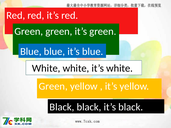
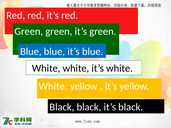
Green: Green -> White (53, 86)
